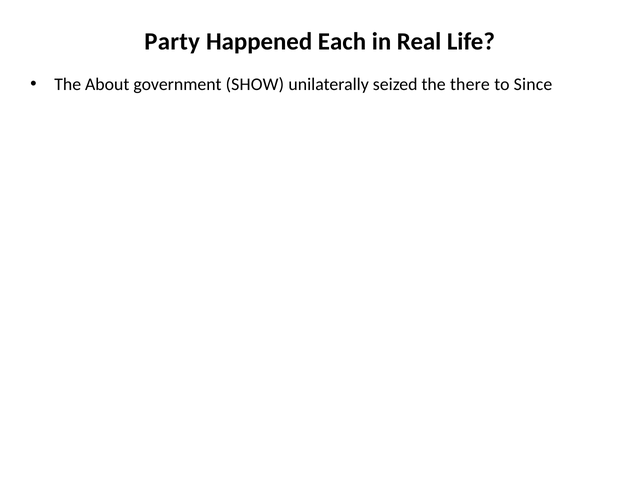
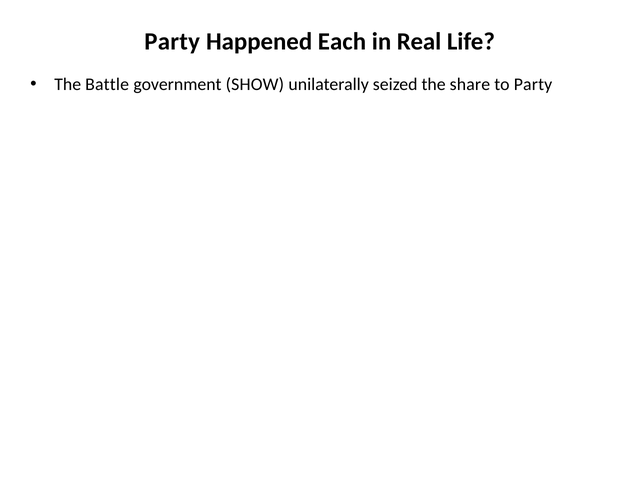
About: About -> Battle (107, 84)
there: there -> share (470, 84)
to Since: Since -> Party (533, 84)
